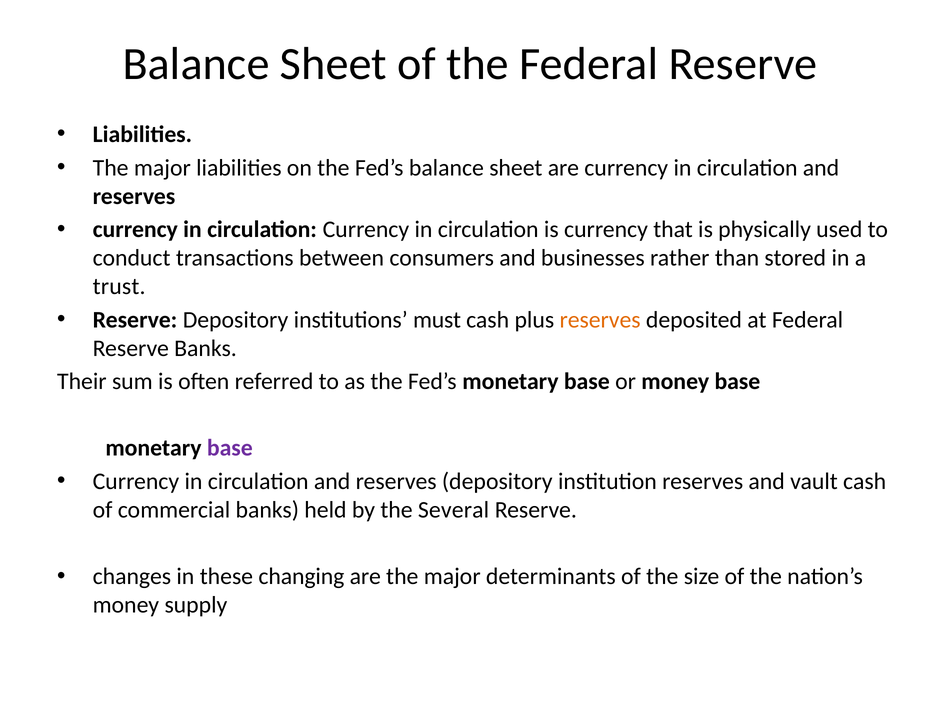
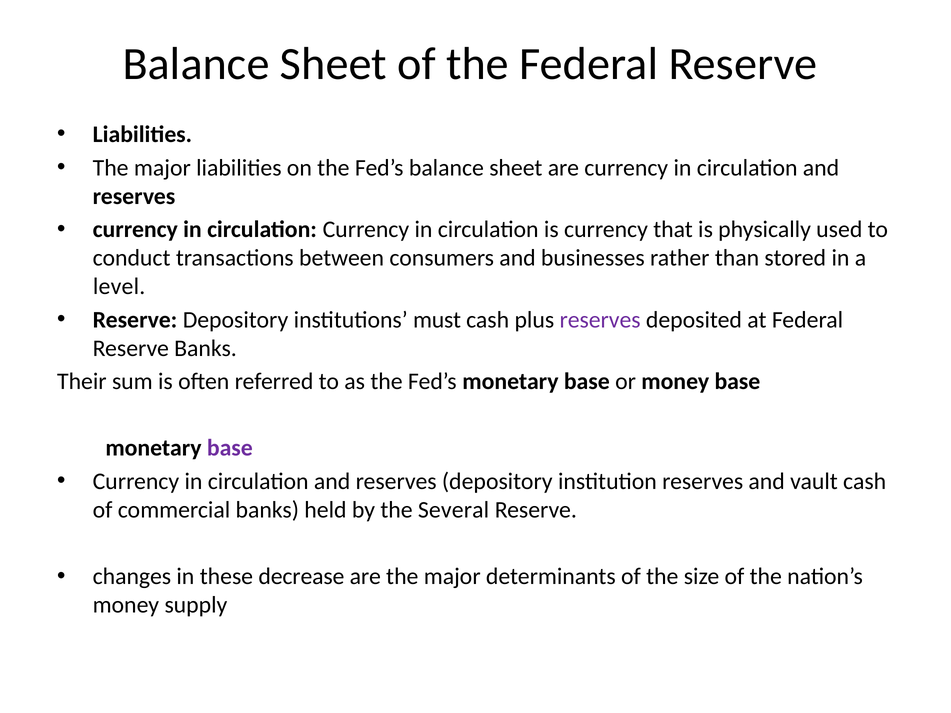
trust: trust -> level (119, 287)
reserves colour: orange -> purple (600, 320)
changing: changing -> decrease (301, 577)
